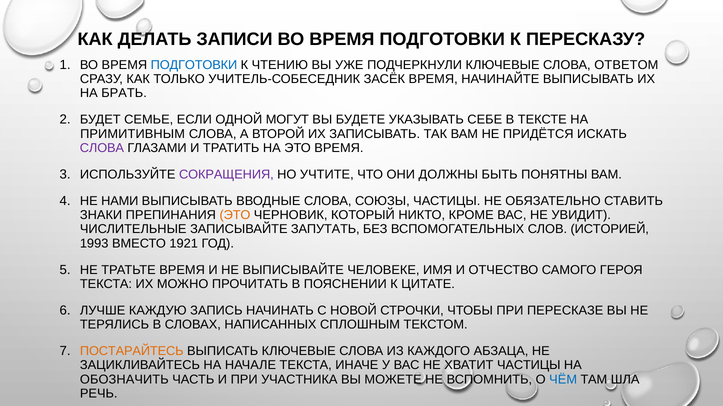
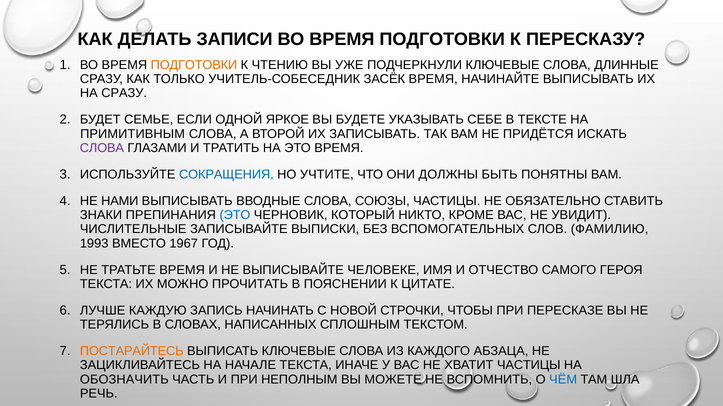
ПОДГОТОВКИ colour: blue -> orange (194, 65)
ОТВЕТОМ: ОТВЕТОМ -> ДЛИННЫЕ (626, 65)
НА БРАТЬ: БРАТЬ -> СРАЗУ (124, 93)
МОГУТ: МОГУТ -> ЯРКОЕ (287, 120)
СОКРАЩЕНИЯ colour: purple -> blue (226, 175)
ЭТО colour: orange -> blue (235, 215)
ЗАПУТАТЬ: ЗАПУТАТЬ -> ВЫПИСКИ (325, 230)
ИСТОРИЕЙ: ИСТОРИЕЙ -> ФАМИЛИЮ (610, 230)
1921: 1921 -> 1967 (184, 244)
УЧАСТНИКА: УЧАСТНИКА -> НЕПОЛНЫМ (299, 380)
